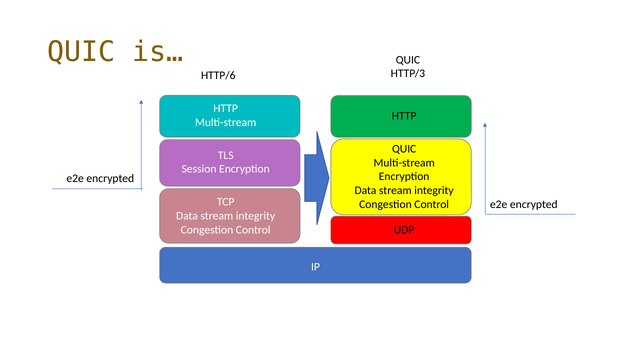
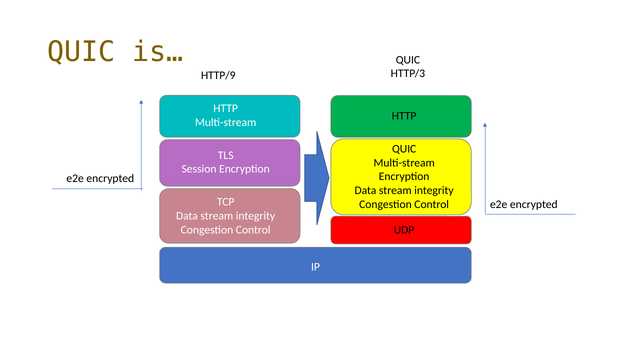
HTTP/6: HTTP/6 -> HTTP/9 (218, 75)
